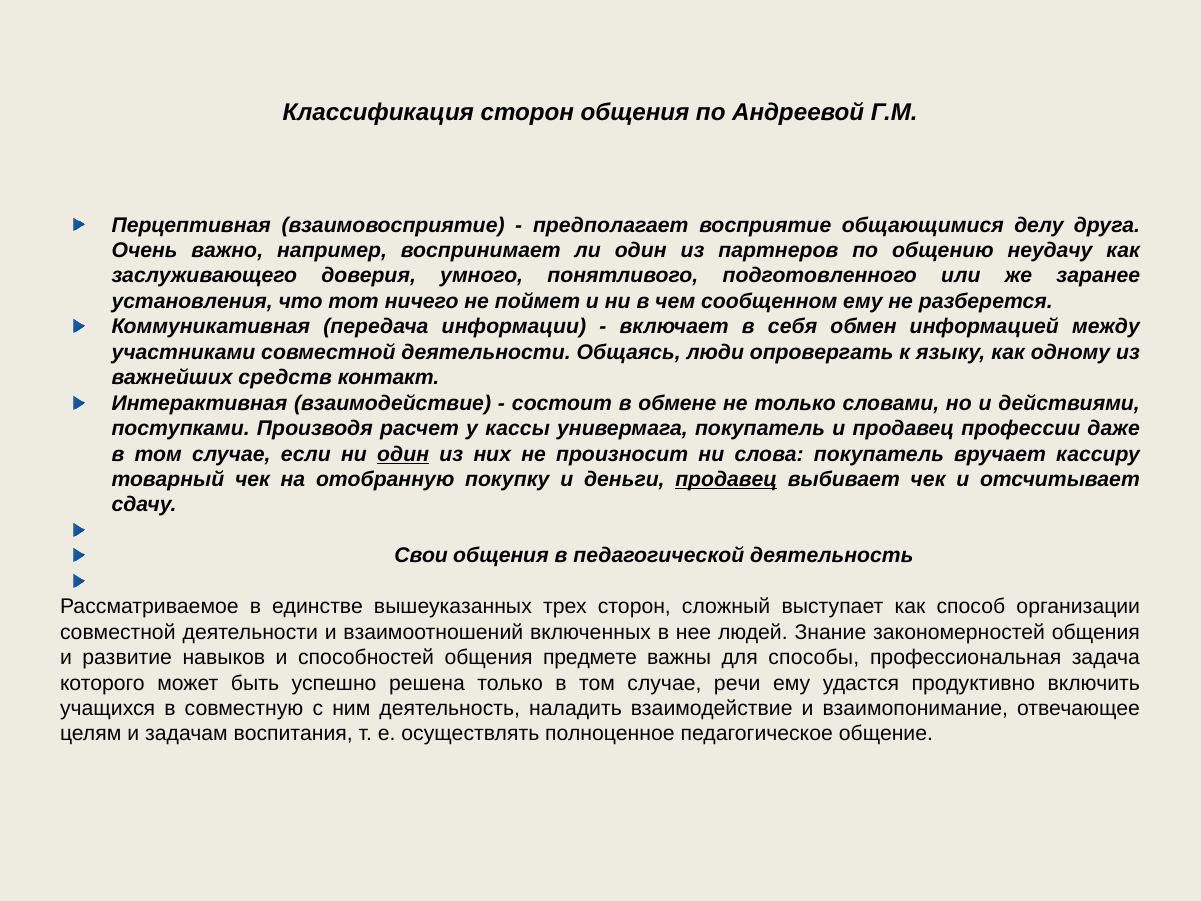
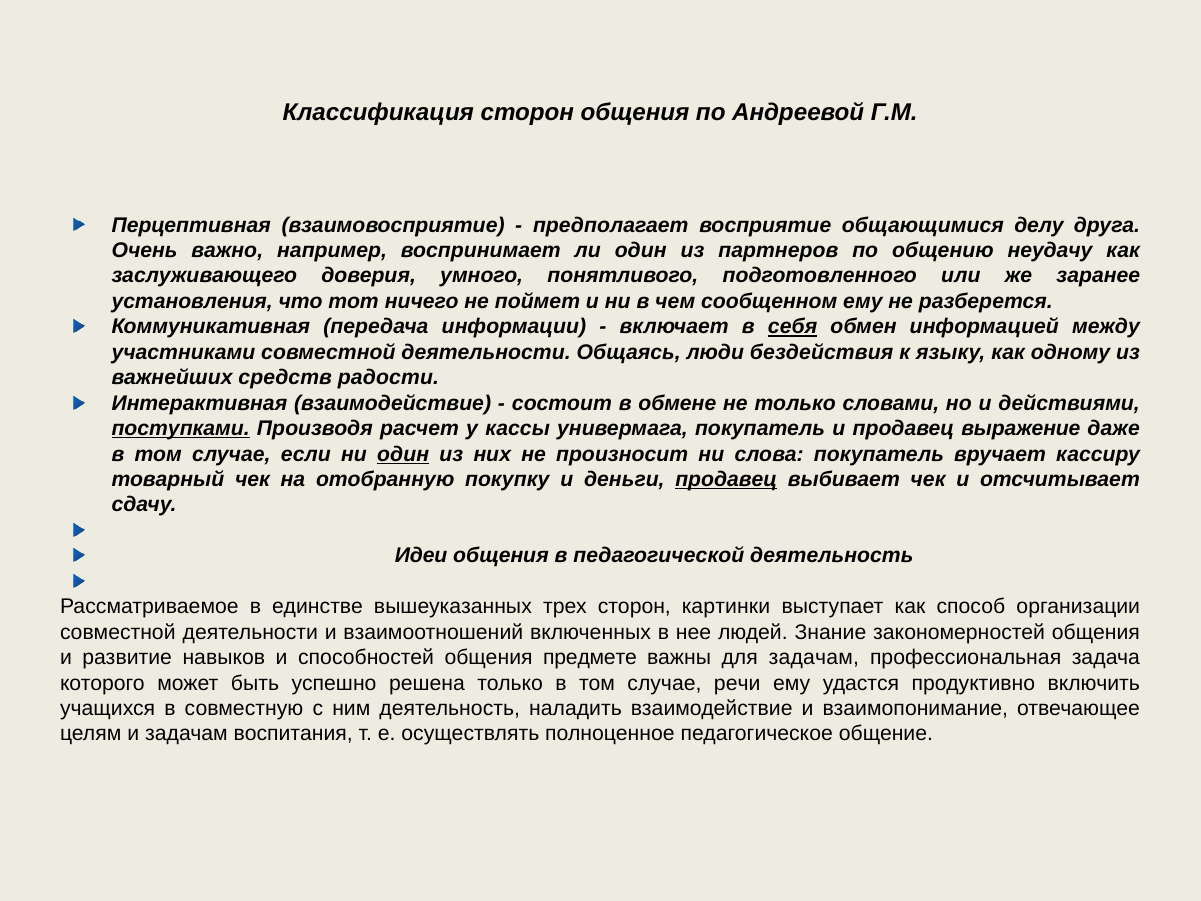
себя underline: none -> present (793, 327)
опровергать: опровергать -> бездействия (822, 352)
контакт: контакт -> радости (388, 378)
поступками underline: none -> present (181, 428)
профессии: профессии -> выражение (1021, 428)
Свои: Свои -> Идеи (421, 556)
сложный: сложный -> картинки (726, 606)
для способы: способы -> задачам (814, 657)
